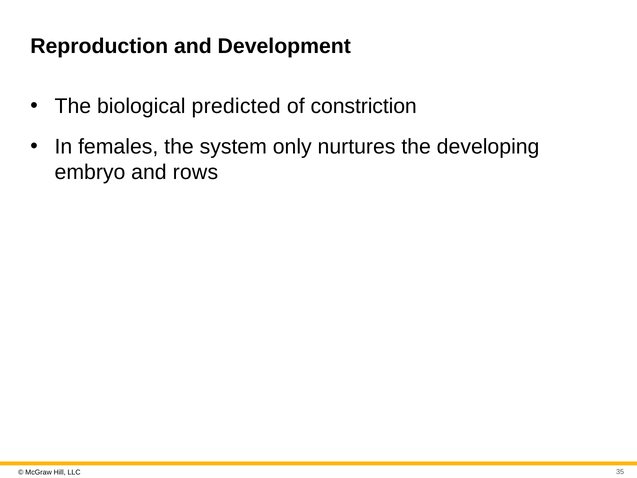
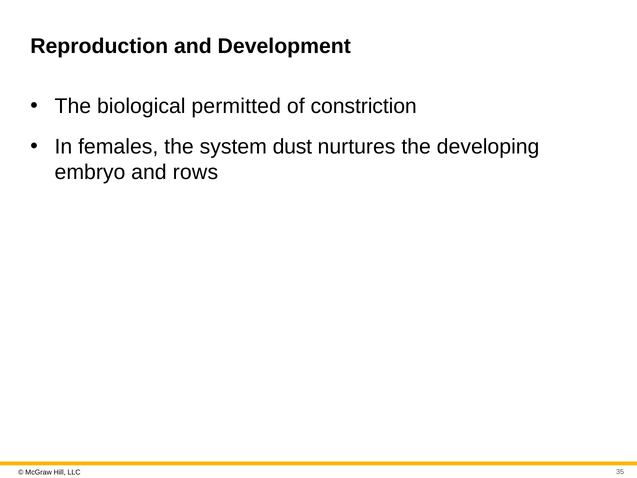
predicted: predicted -> permitted (236, 106)
only: only -> dust (292, 147)
